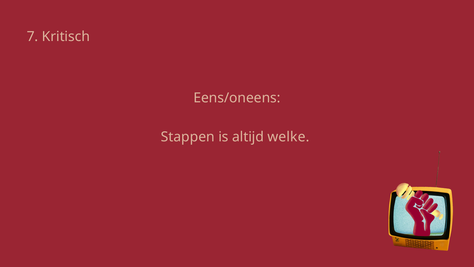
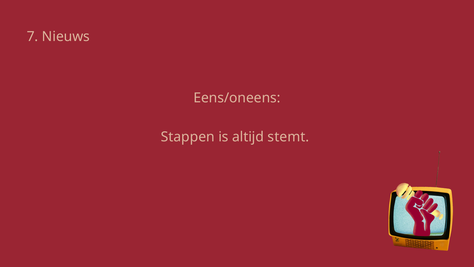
Kritisch: Kritisch -> Nieuws (66, 37)
welke: welke -> stemt (289, 137)
